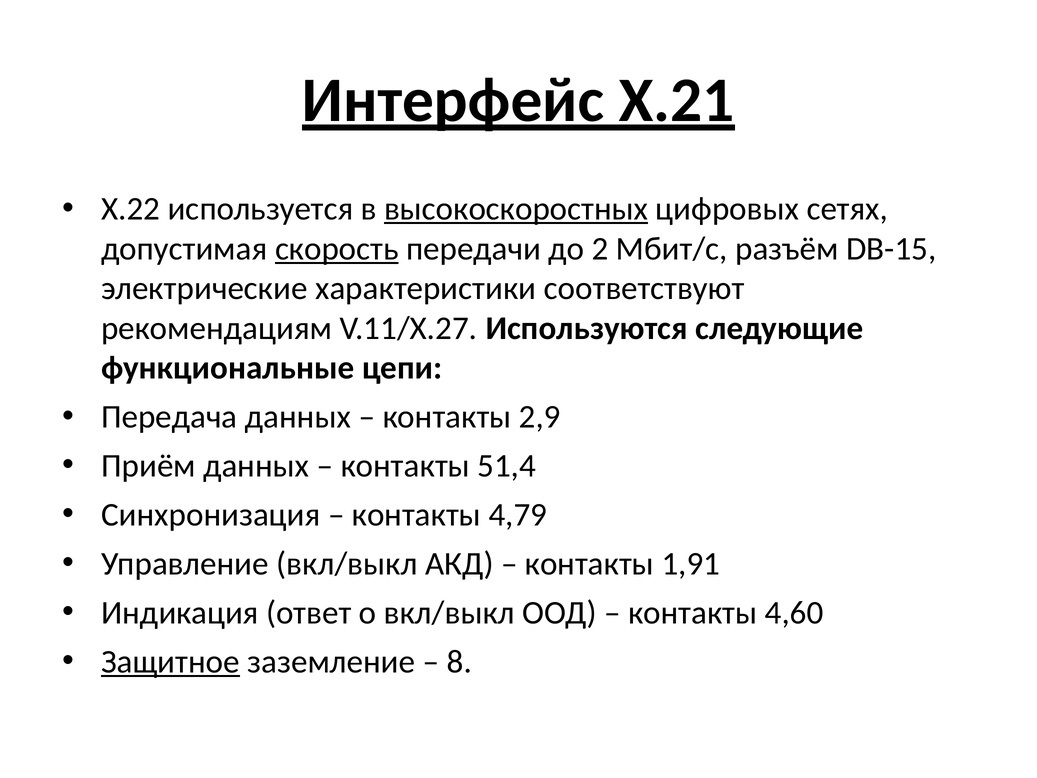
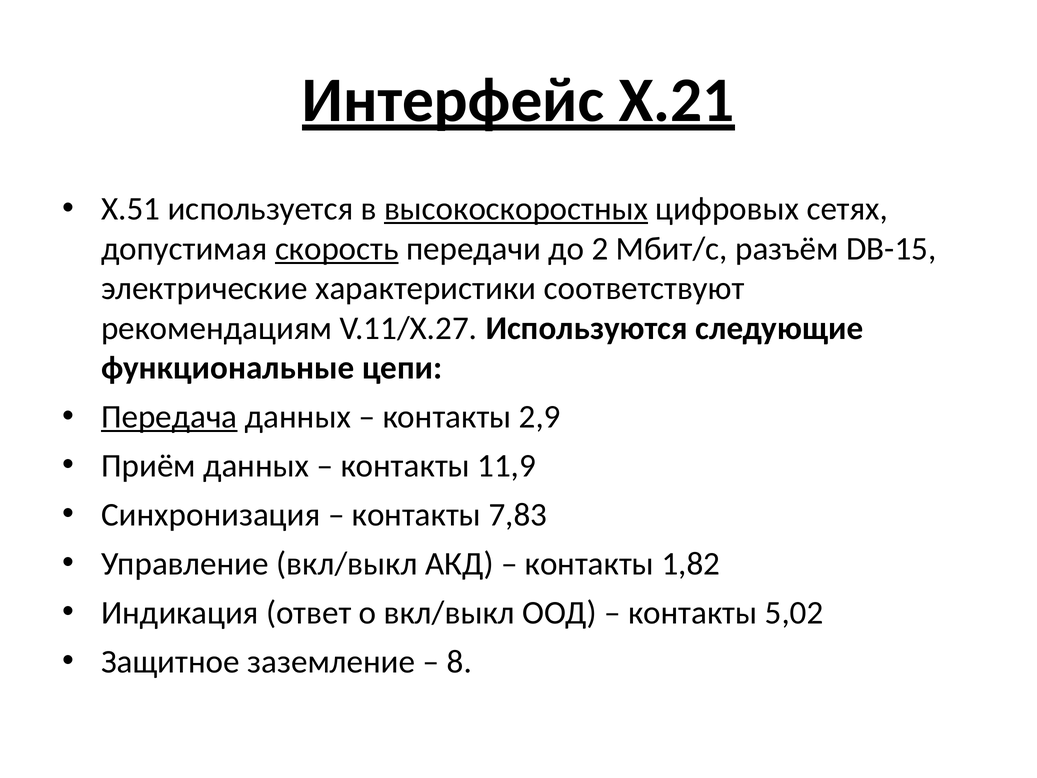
Х.22: Х.22 -> Х.51 (131, 209)
Передача underline: none -> present (169, 417)
51,4: 51,4 -> 11,9 (507, 466)
4,79: 4,79 -> 7,83 (518, 515)
1,91: 1,91 -> 1,82 (691, 564)
4,60: 4,60 -> 5,02 (794, 612)
Защитное underline: present -> none (170, 661)
